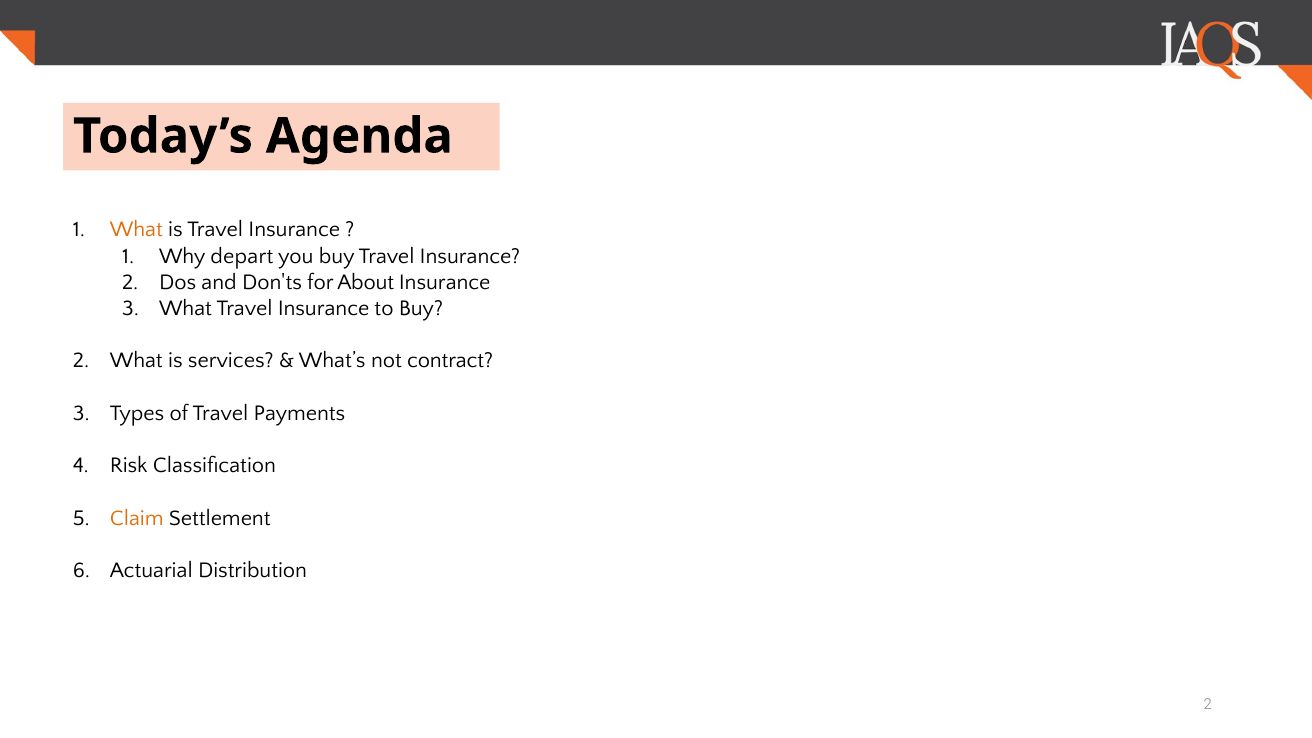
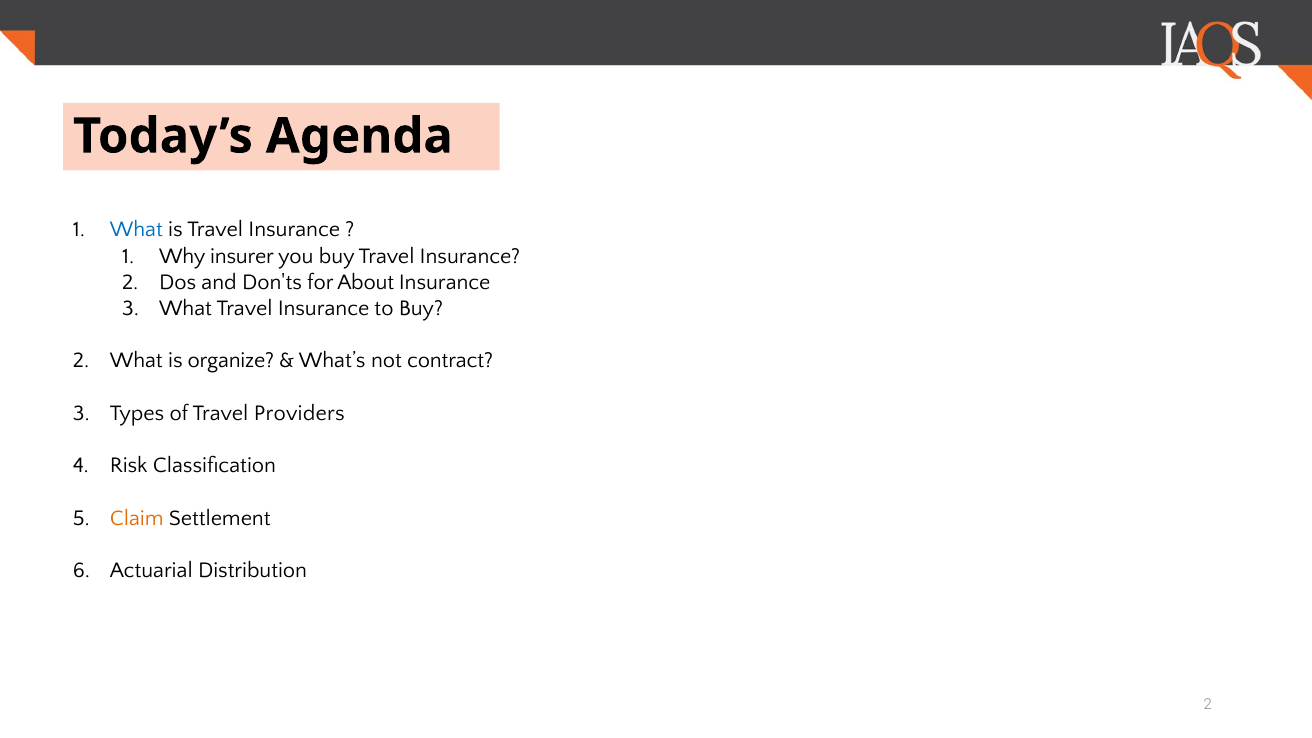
What colour: orange -> blue (136, 230)
depart: depart -> insurer (242, 256)
services: services -> organize (231, 361)
Payments: Payments -> Providers (299, 413)
